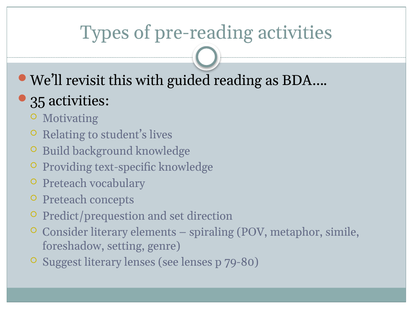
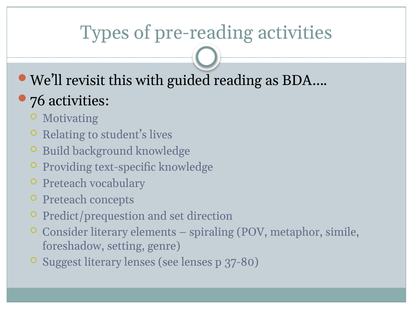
35: 35 -> 76 (38, 101)
79-80: 79-80 -> 37-80 (242, 263)
